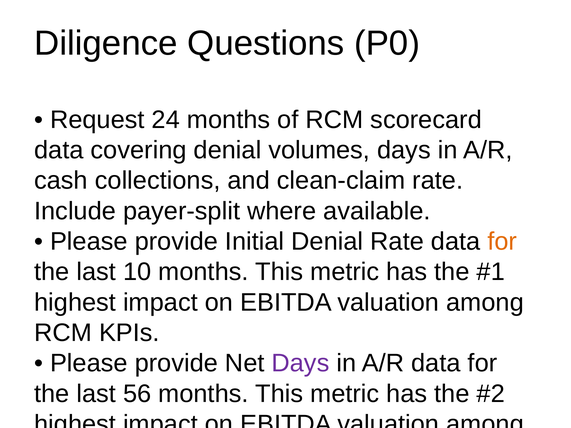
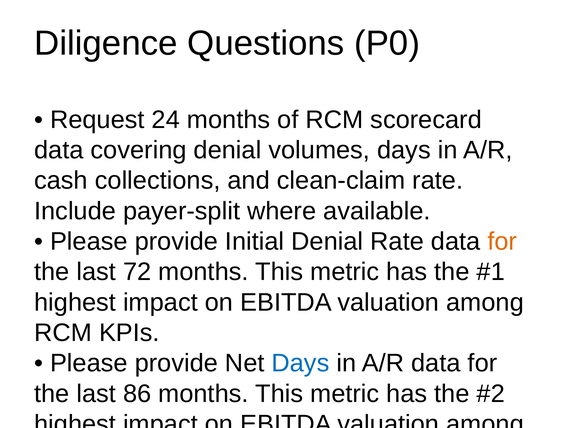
10: 10 -> 72 (137, 272)
Days colour: purple -> blue (300, 363)
56: 56 -> 86 (137, 394)
